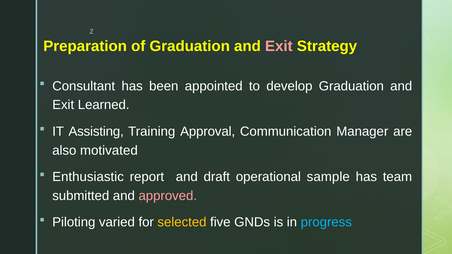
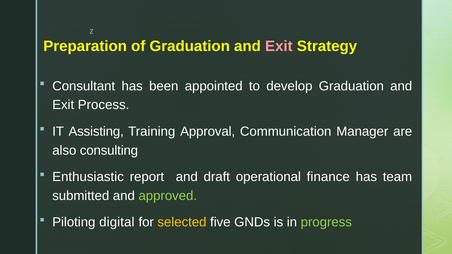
Learned: Learned -> Process (104, 105)
motivated: motivated -> consulting (109, 150)
sample: sample -> finance (328, 177)
approved colour: pink -> light green (168, 196)
varied: varied -> digital (117, 222)
progress colour: light blue -> light green (326, 222)
